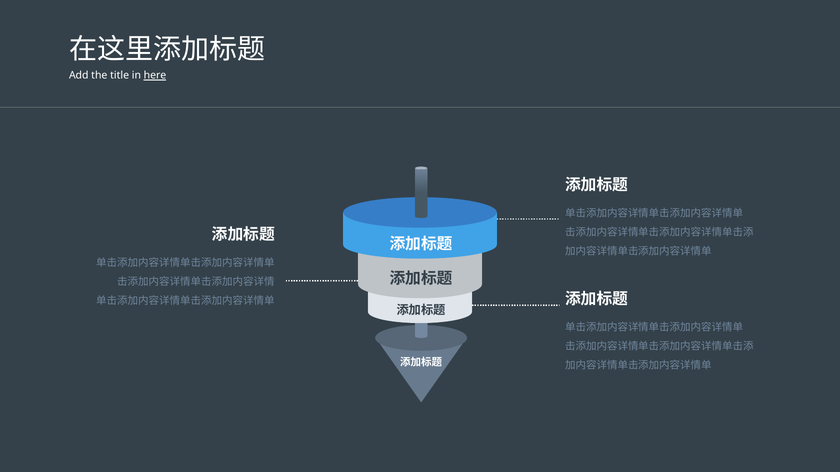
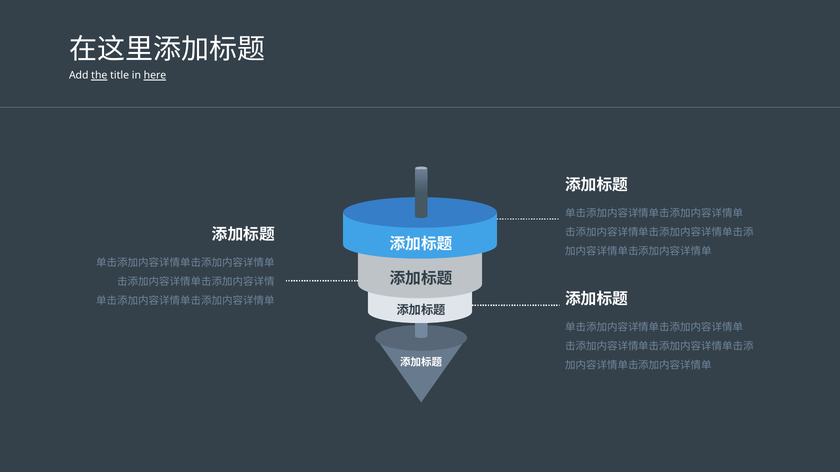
the underline: none -> present (99, 76)
